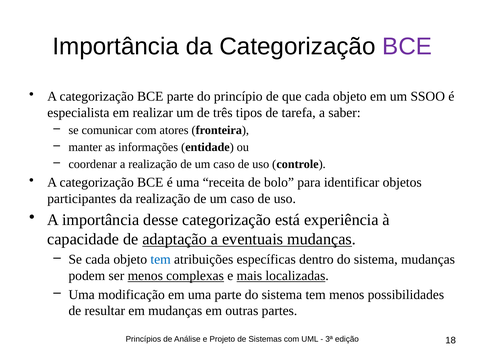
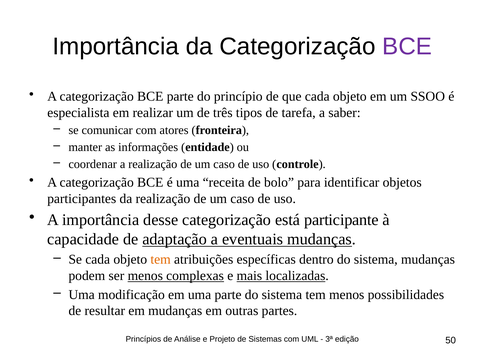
experiência: experiência -> participante (341, 220)
tem colour: blue -> orange (161, 259)
18: 18 -> 50 (451, 340)
